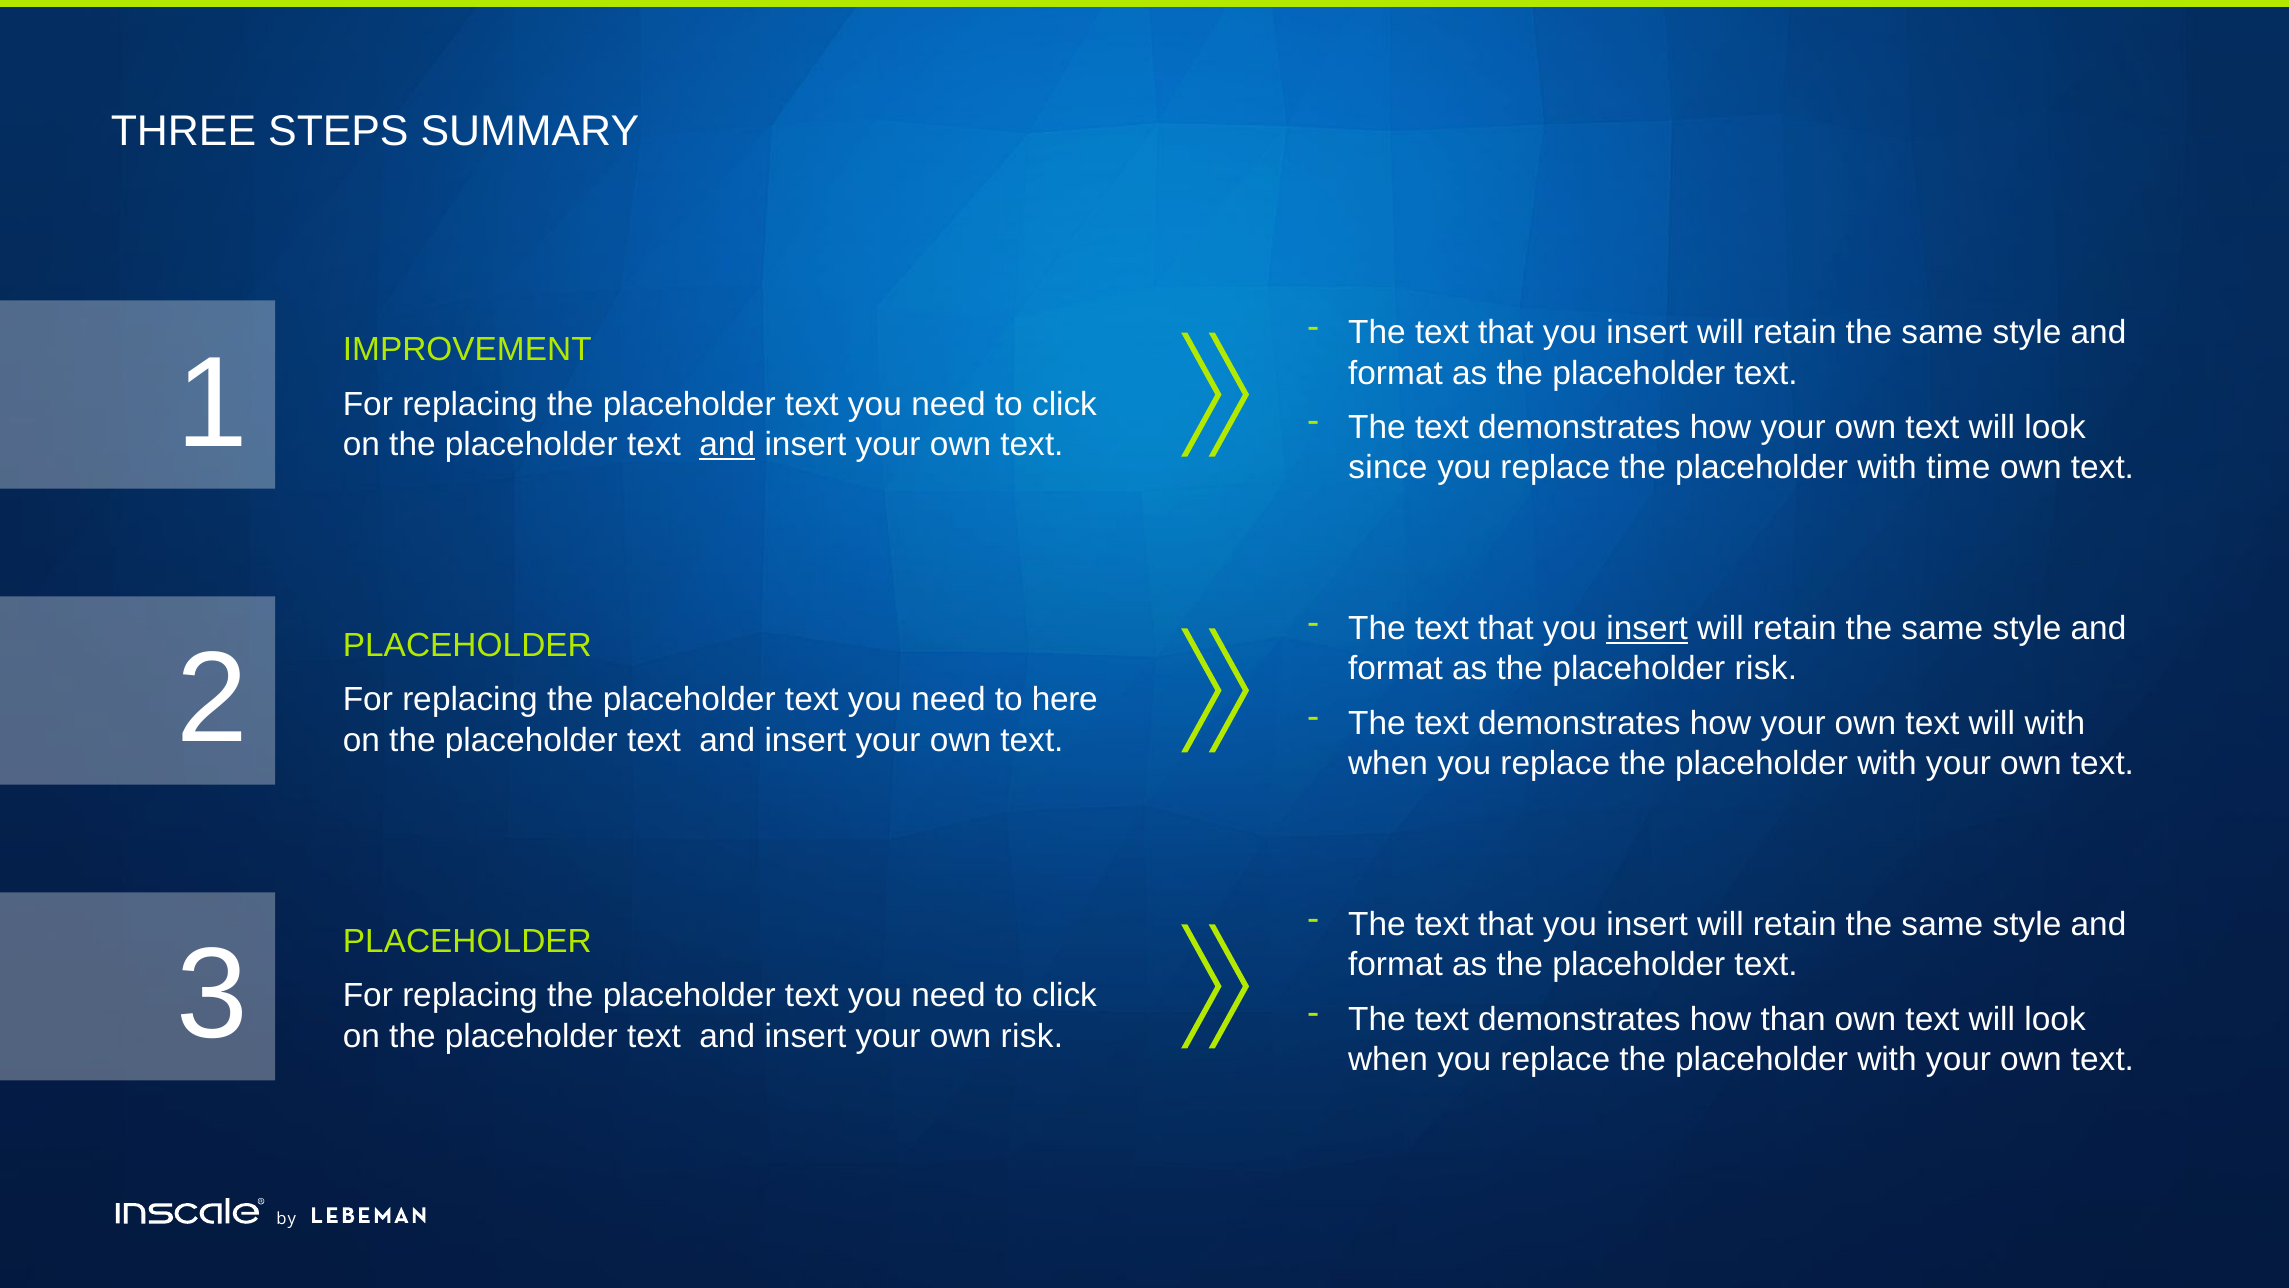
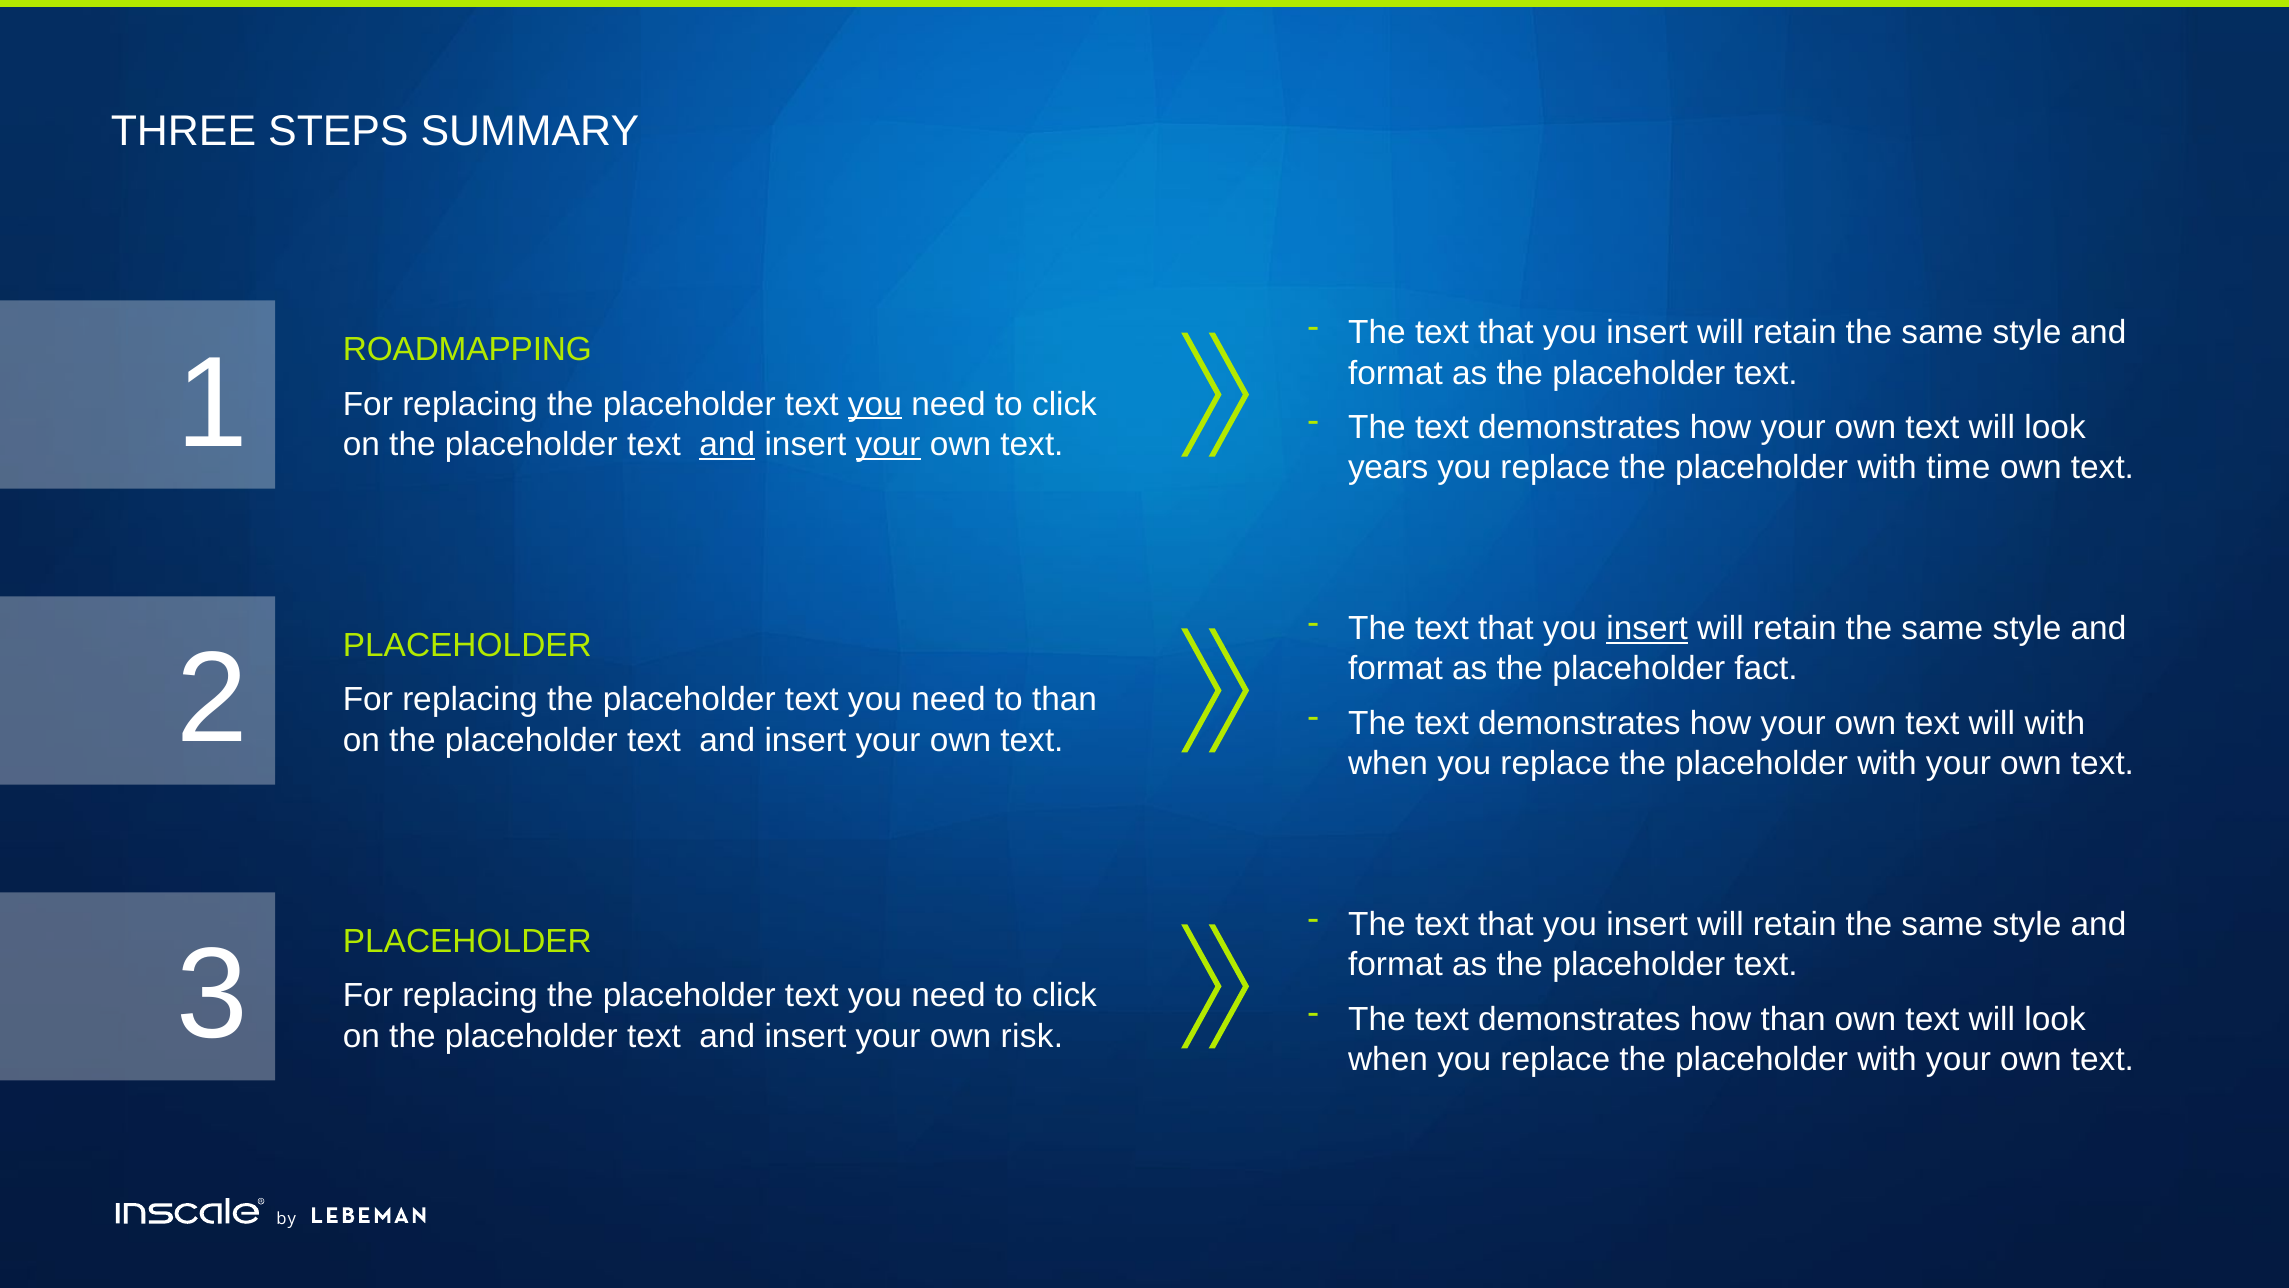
IMPROVEMENT: IMPROVEMENT -> ROADMAPPING (467, 350)
you underline: none -> present (875, 404)
your underline: none -> present (888, 444)
since: since -> years (1388, 468)
placeholder risk: risk -> fact (1766, 669)
to here: here -> than (1065, 700)
